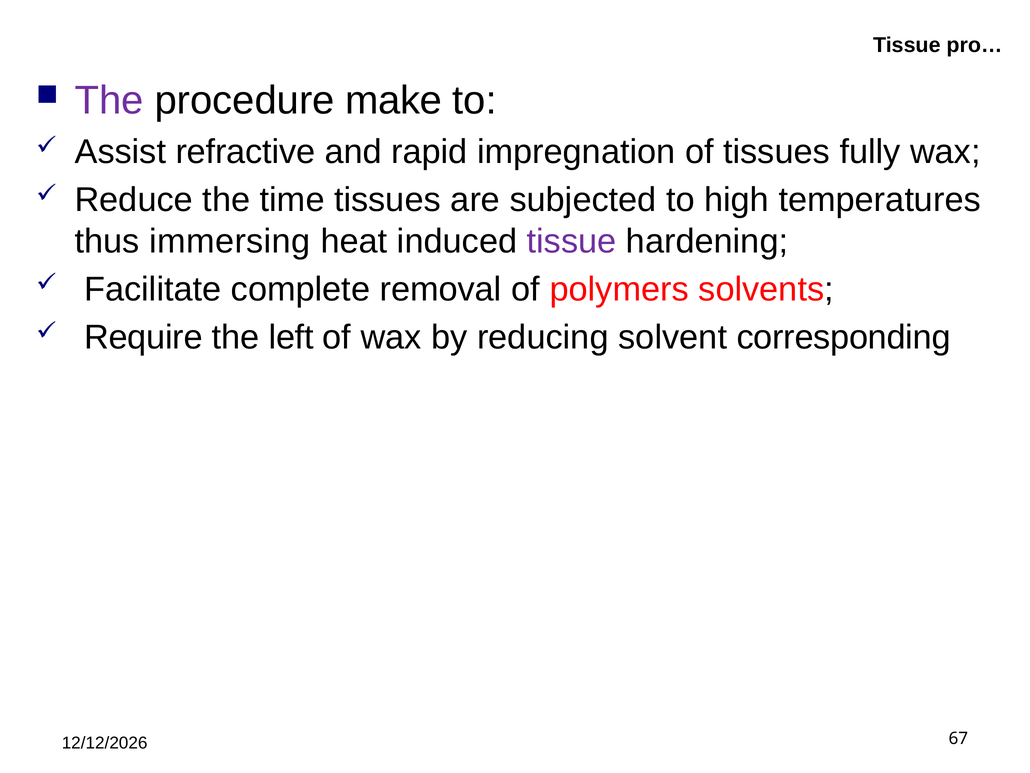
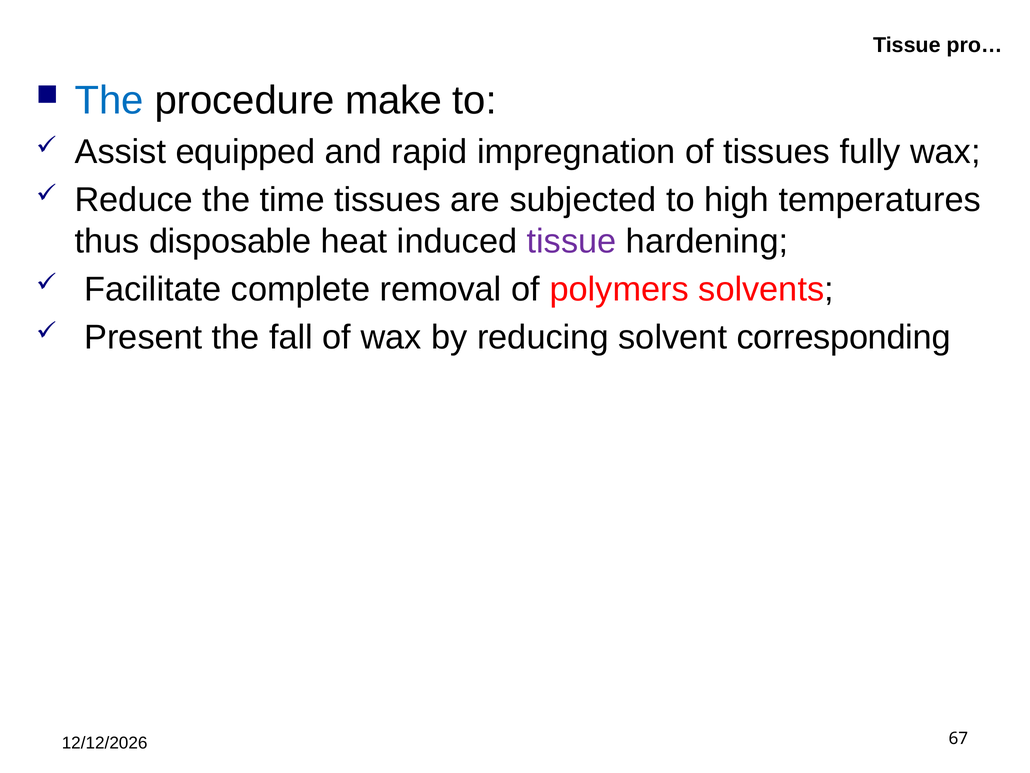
The colour: purple -> blue (109, 101)
refractive: refractive -> equipped (245, 152)
immersing: immersing -> disposable (230, 241)
Require: Require -> Present (143, 337)
left: left -> fall (291, 337)
